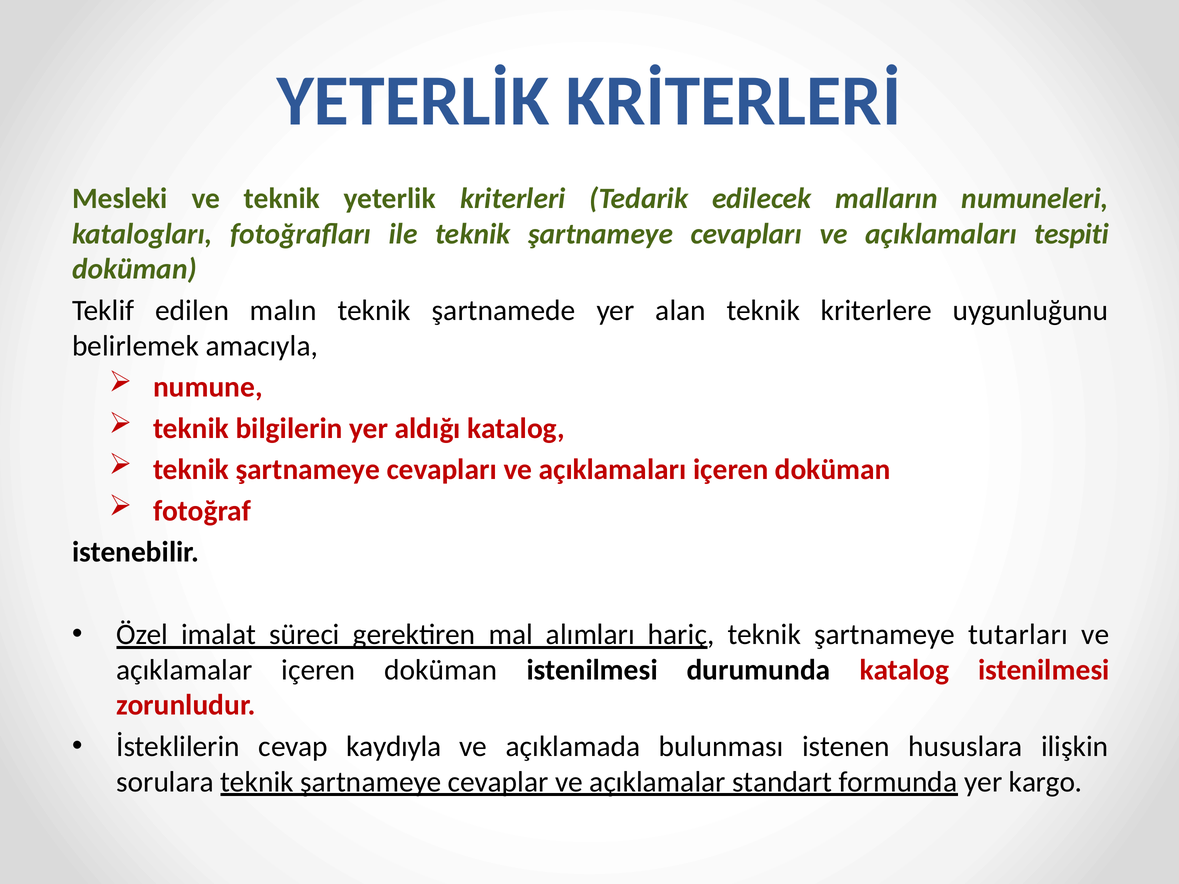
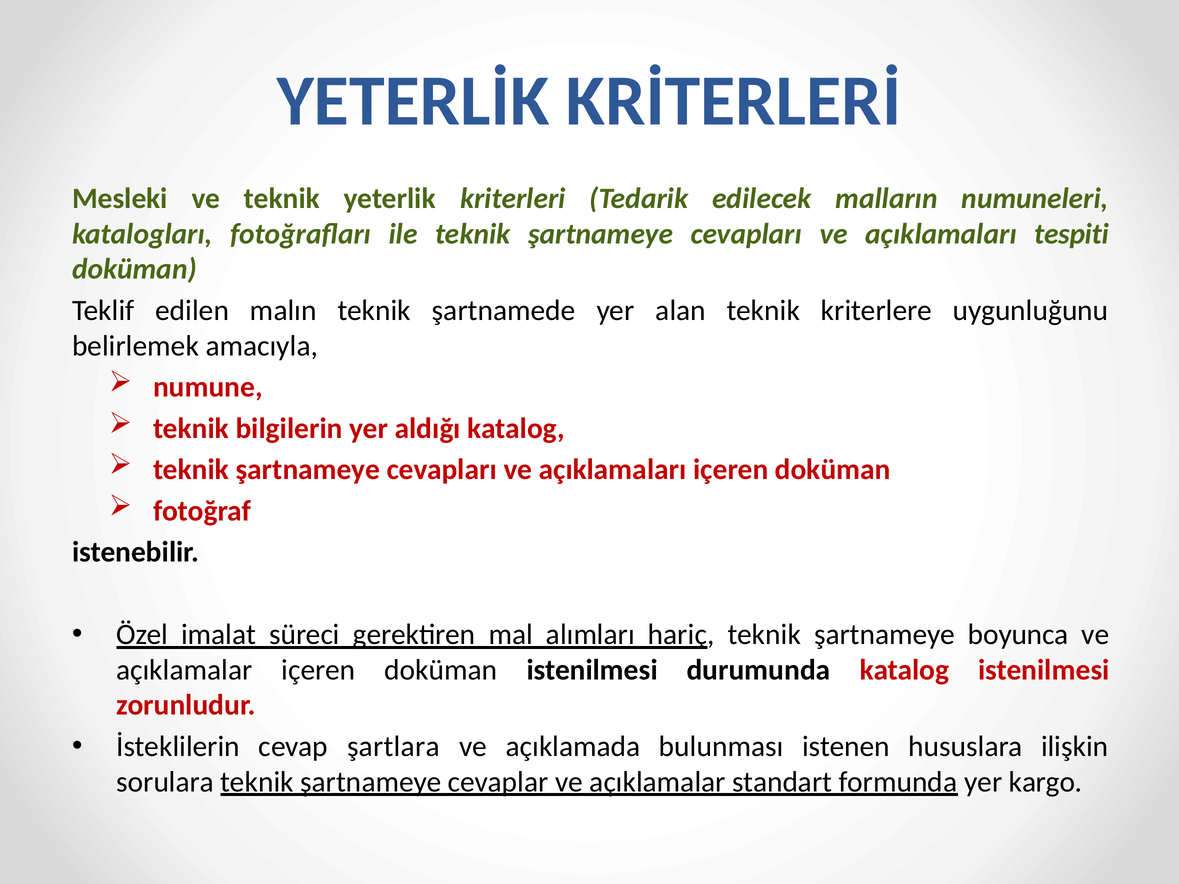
tutarları: tutarları -> boyunca (1018, 635)
kaydıyla: kaydıyla -> şartlara (394, 747)
